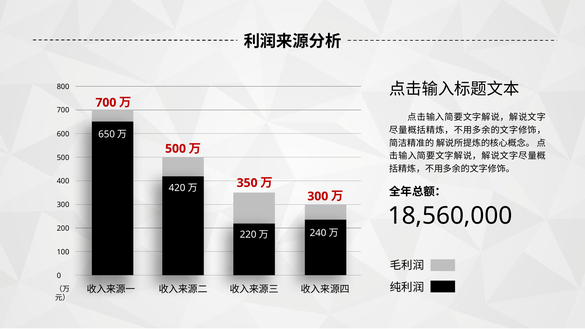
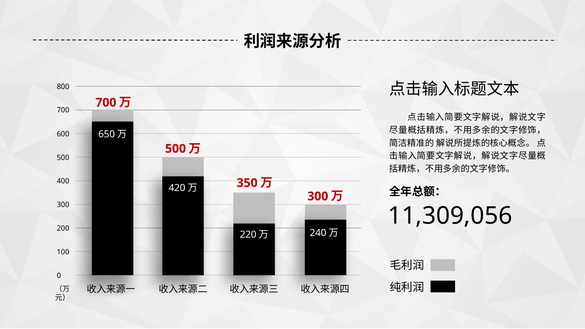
18,560,000: 18,560,000 -> 11,309,056 (450, 216)
